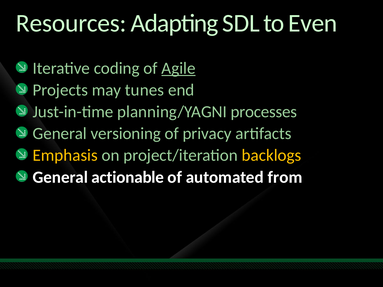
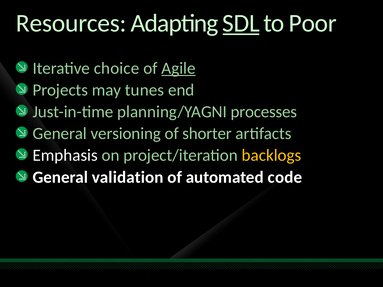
SDL underline: none -> present (241, 23)
Even: Even -> Poor (313, 23)
coding: coding -> choice (117, 68)
privacy: privacy -> shorter (207, 134)
Emphasis colour: yellow -> white (65, 155)
actionable: actionable -> validation (128, 177)
from: from -> code (285, 177)
